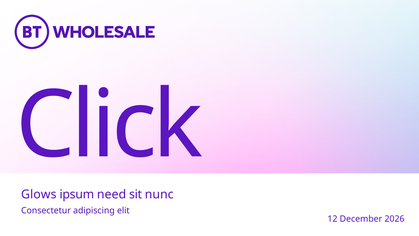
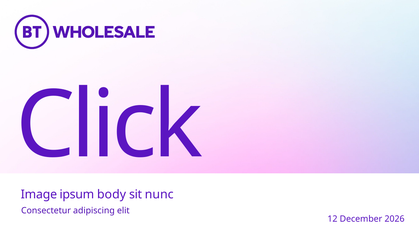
Glows: Glows -> Image (39, 194)
need: need -> body (112, 194)
